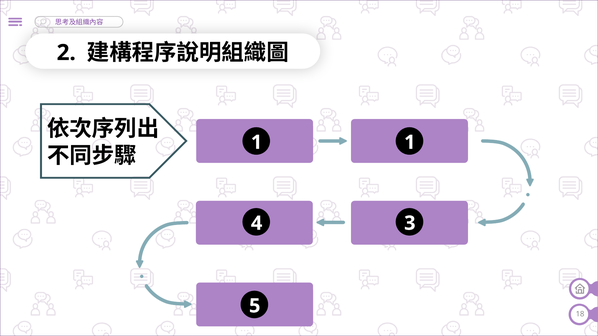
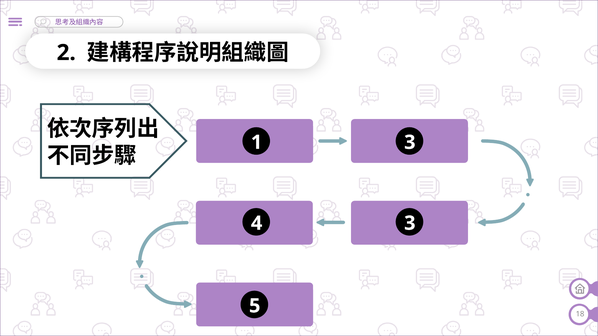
1: 1 -> 3 (410, 143)
